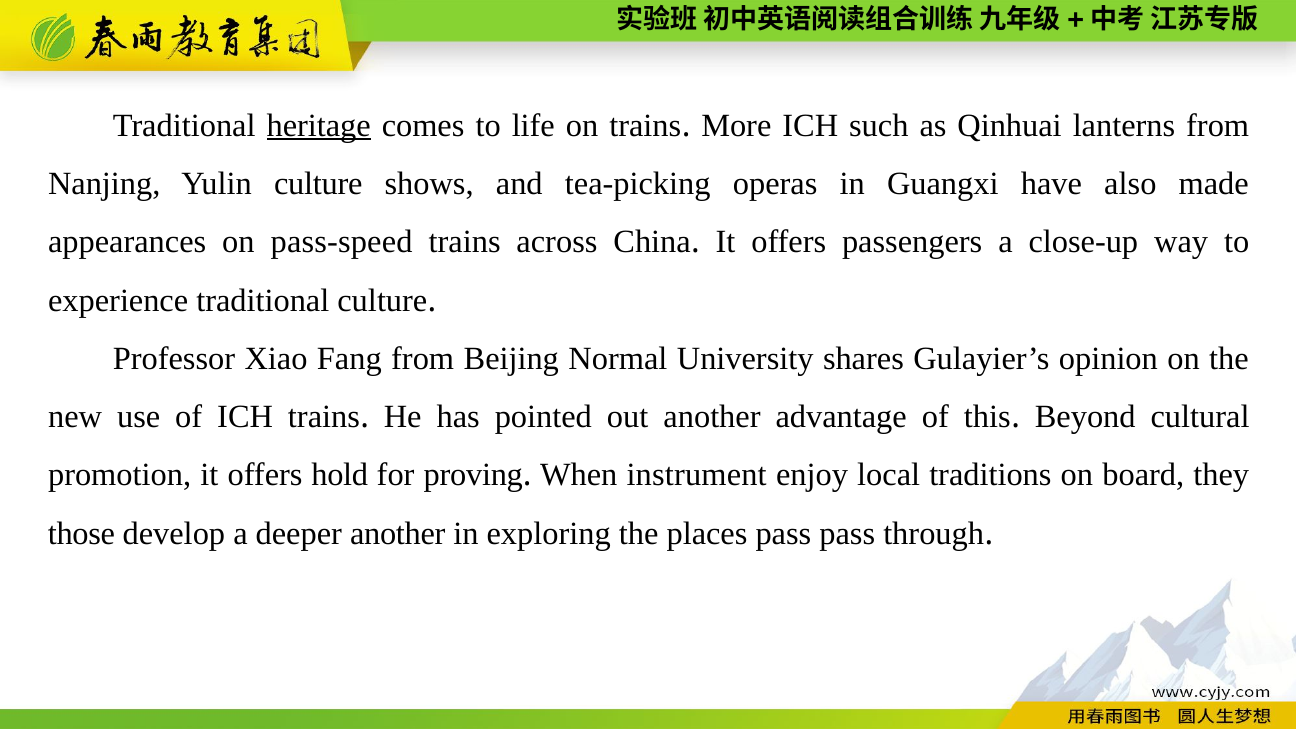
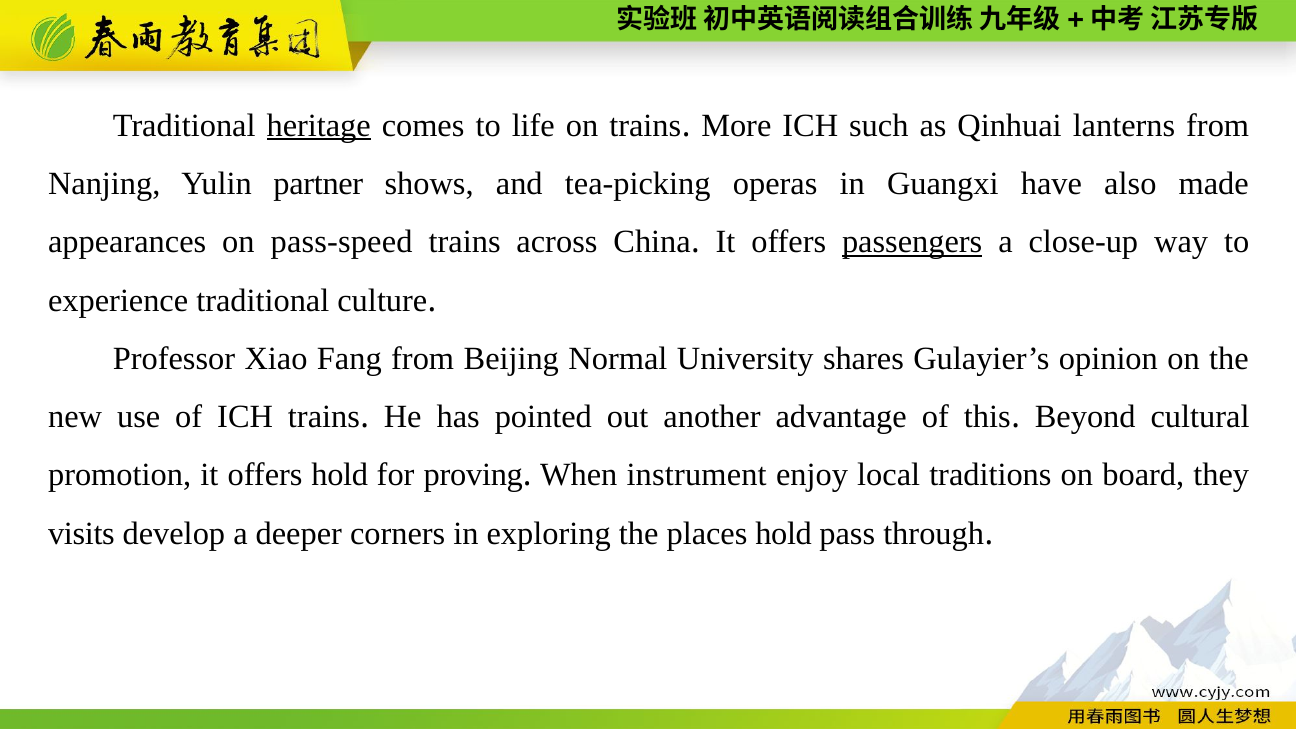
Yulin culture: culture -> partner (318, 184)
passengers underline: none -> present (912, 242)
those: those -> visits (81, 534)
deeper another: another -> corners (398, 534)
places pass: pass -> hold (784, 534)
